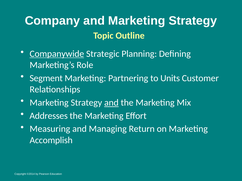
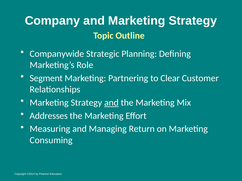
Companywide underline: present -> none (57, 54)
Units: Units -> Clear (170, 78)
Accomplish: Accomplish -> Consuming (51, 141)
